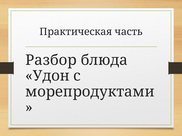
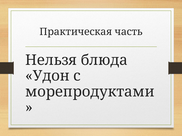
Разбор: Разбор -> Нельзя (51, 60)
